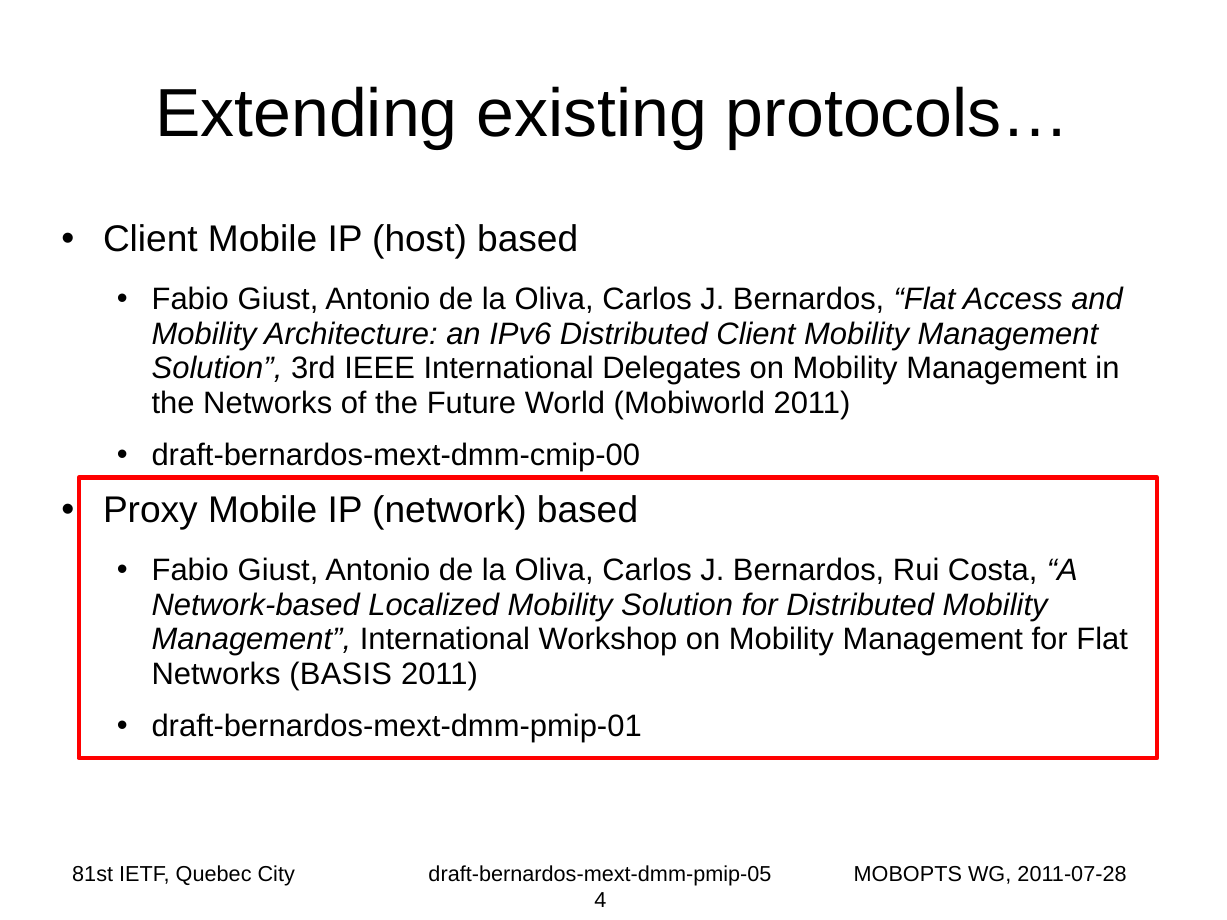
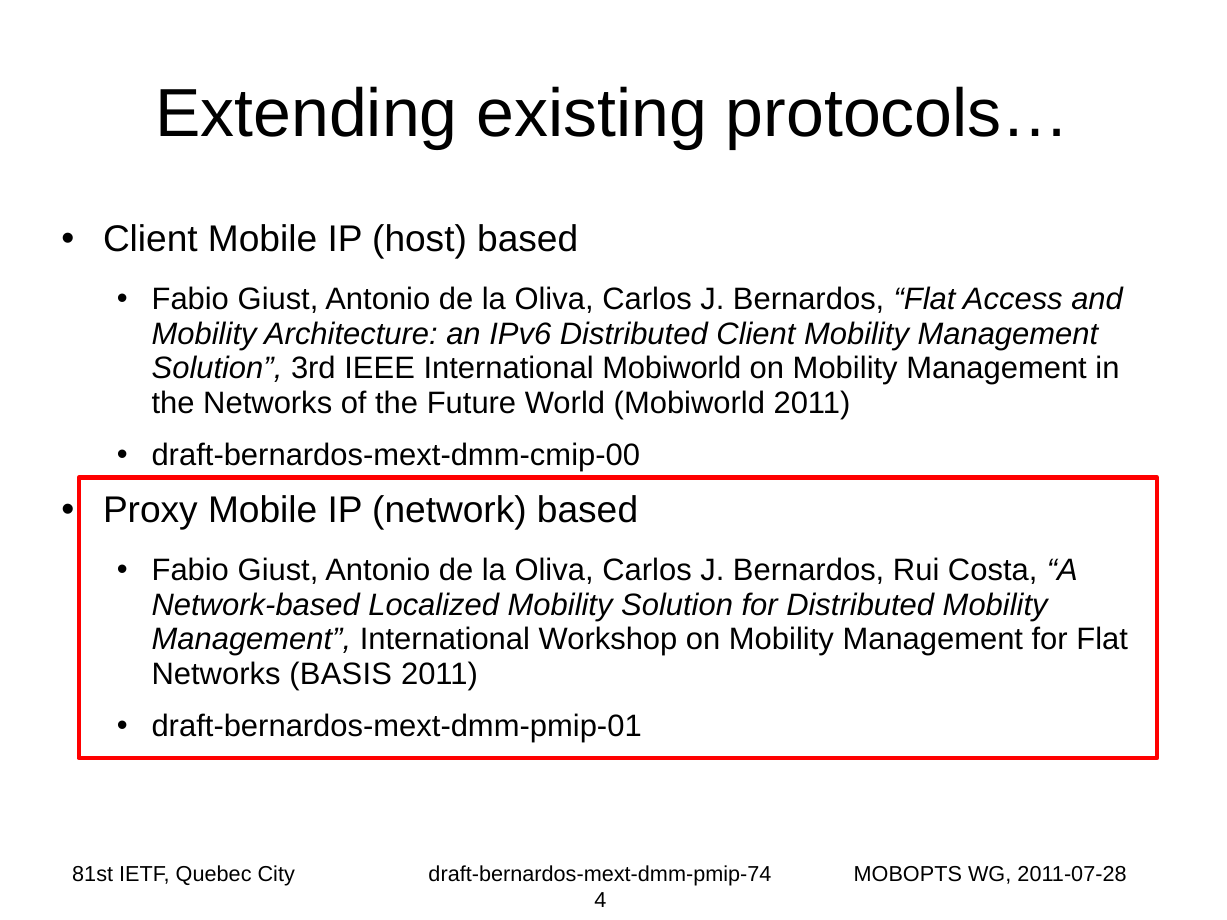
International Delegates: Delegates -> Mobiworld (672, 369)
draft-bernardos-mext-dmm-pmip-05: draft-bernardos-mext-dmm-pmip-05 -> draft-bernardos-mext-dmm-pmip-74 (600, 875)
